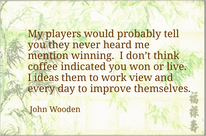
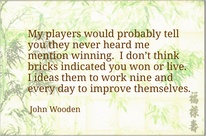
coffee: coffee -> bricks (43, 67)
view: view -> nine (141, 78)
